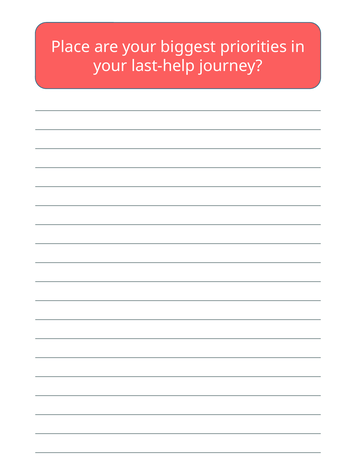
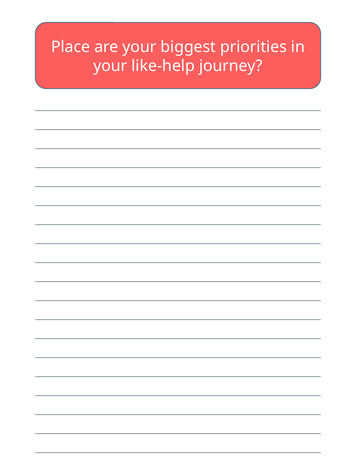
last-help: last-help -> like-help (163, 66)
